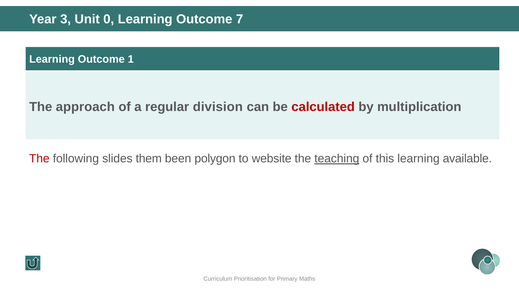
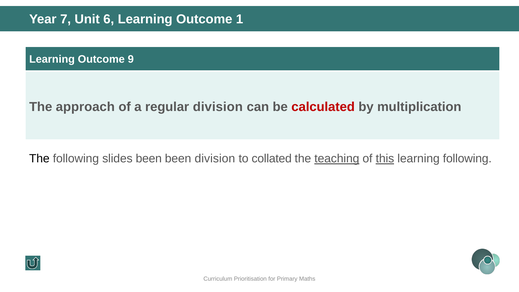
3: 3 -> 7 (66, 19)
0: 0 -> 6 (109, 19)
7: 7 -> 1 (240, 19)
1: 1 -> 9 (131, 59)
The colour: red -> black (39, 159)
slides them: them -> been (149, 159)
been polygon: polygon -> division (215, 159)
website: website -> collated (272, 159)
this underline: none -> present (385, 159)
learning available: available -> following (467, 159)
